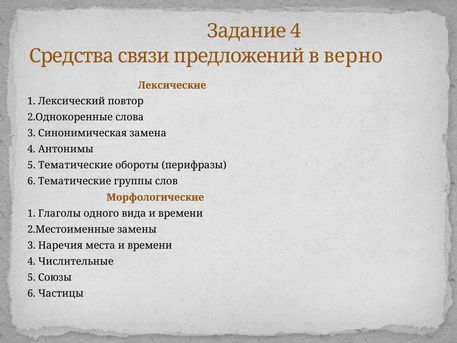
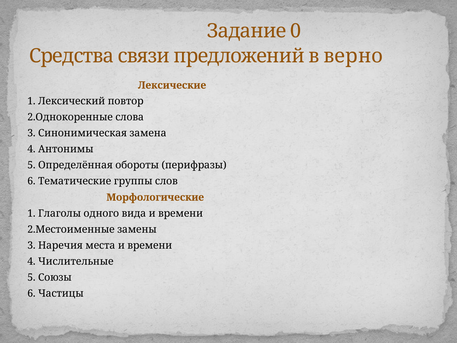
Задание 4: 4 -> 0 (296, 31)
5 Тематические: Тематические -> Определённая (75, 165)
